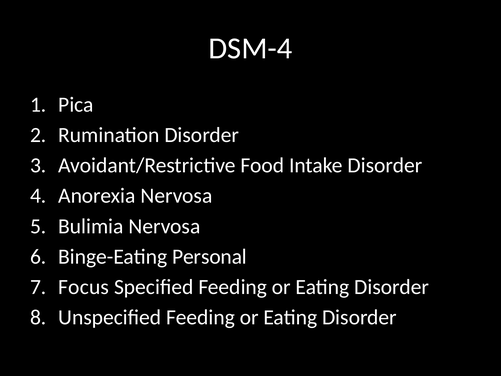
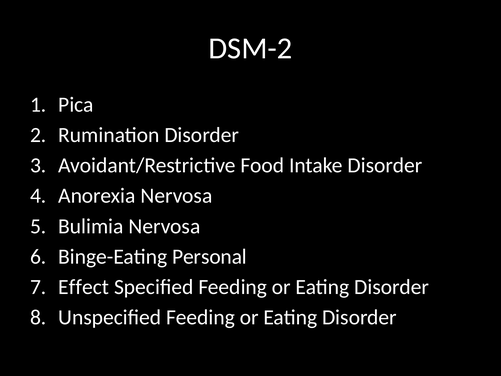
DSM-4: DSM-4 -> DSM-2 (250, 48)
Focus: Focus -> Effect (84, 287)
